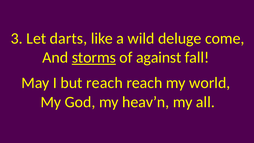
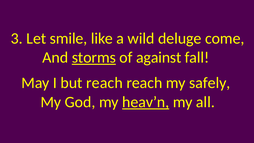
darts: darts -> smile (69, 38)
world: world -> safely (210, 83)
heav’n underline: none -> present (146, 102)
